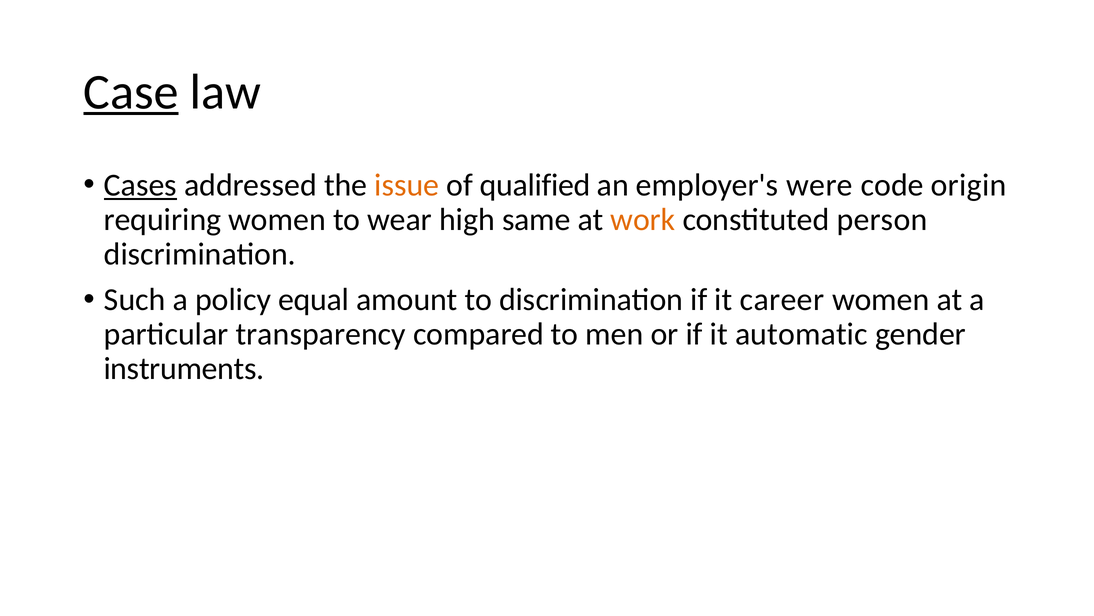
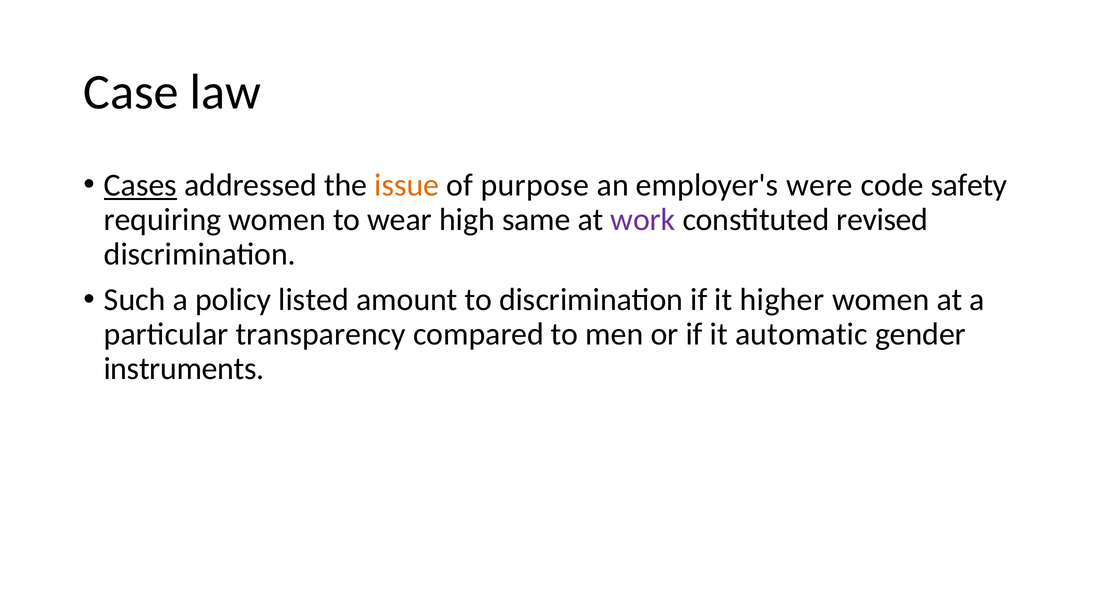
Case underline: present -> none (131, 92)
qualified: qualified -> purpose (535, 185)
origin: origin -> safety (969, 185)
work colour: orange -> purple (643, 219)
person: person -> revised (882, 219)
equal: equal -> listed (314, 300)
career: career -> higher (782, 300)
